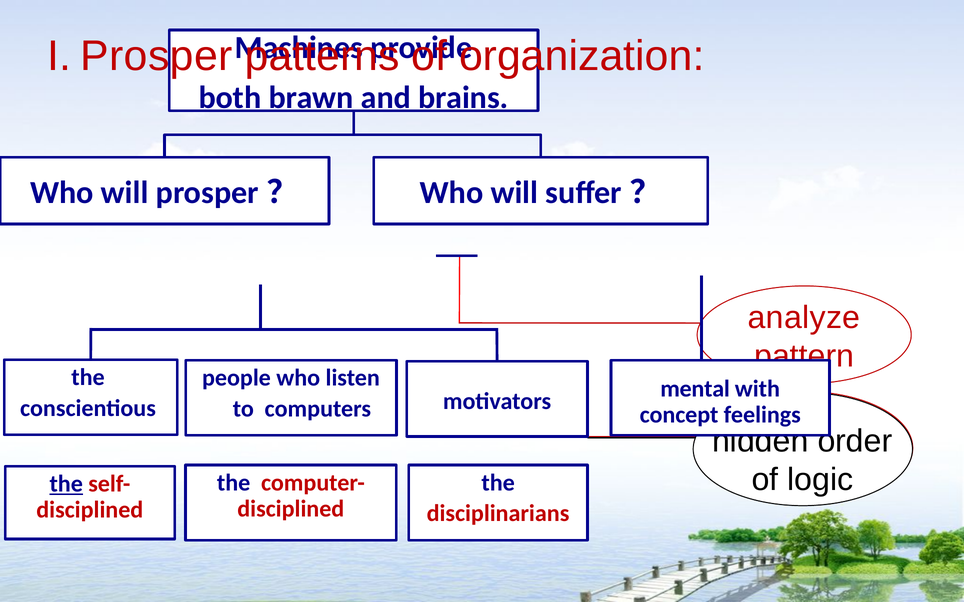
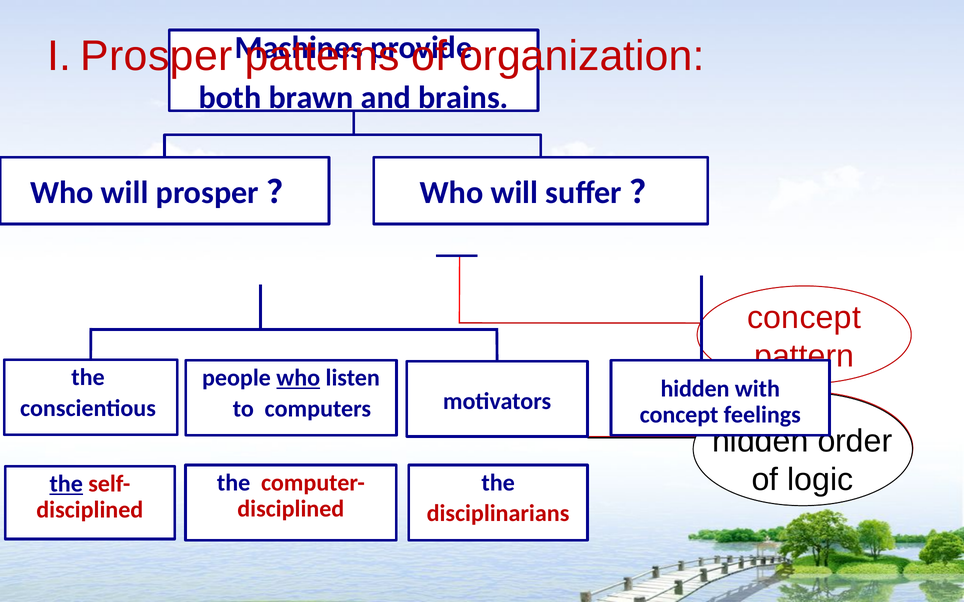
analyze: analyze -> concept (804, 318)
who underline: none -> present (298, 378)
mental: mental -> hidden (695, 389)
